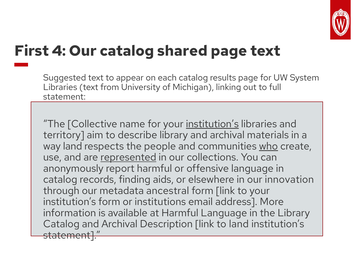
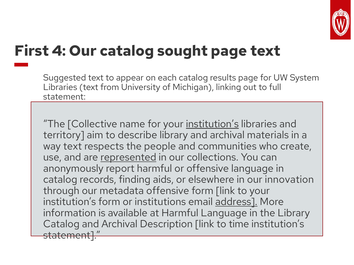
shared: shared -> sought (182, 51)
way land: land -> text (73, 146)
who underline: present -> none (268, 146)
metadata ancestral: ancestral -> offensive (168, 191)
address underline: none -> present (236, 202)
to land: land -> time (239, 224)
